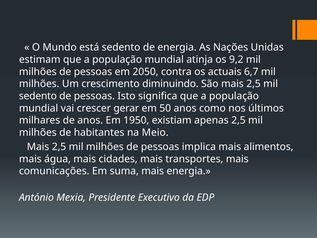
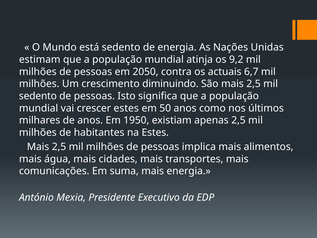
crescer gerar: gerar -> estes (126, 108)
na Meio: Meio -> Estes (155, 132)
